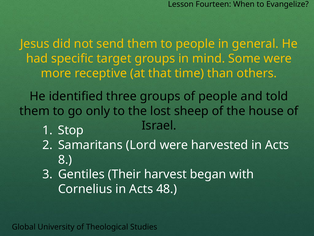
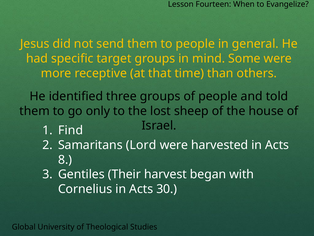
Stop: Stop -> Find (71, 130)
48: 48 -> 30 (167, 189)
